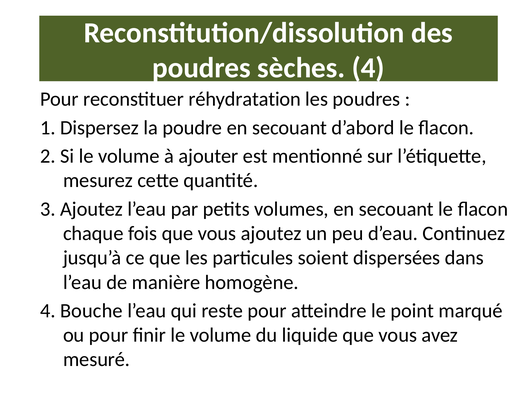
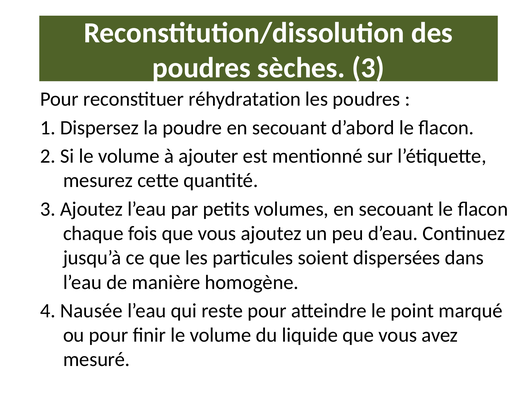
sèches 4: 4 -> 3 (368, 68)
Bouche: Bouche -> Nausée (91, 311)
